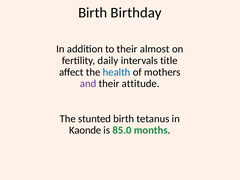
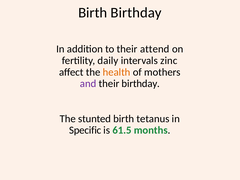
almost: almost -> attend (155, 49)
title: title -> zinc (169, 61)
health colour: blue -> orange (117, 72)
their attitude: attitude -> birthday (141, 84)
Kaonde: Kaonde -> Specific (85, 130)
85.0: 85.0 -> 61.5 (122, 130)
